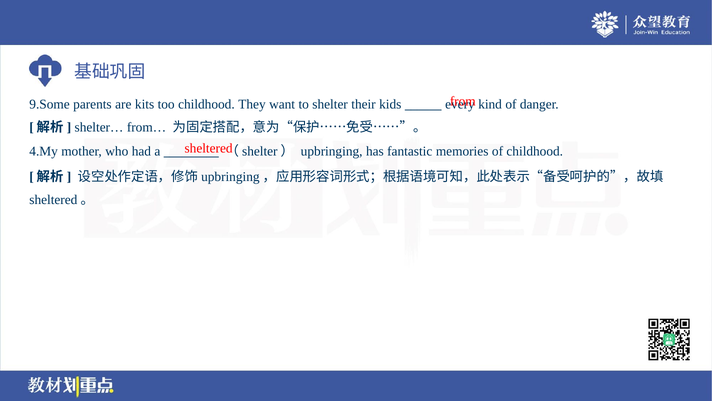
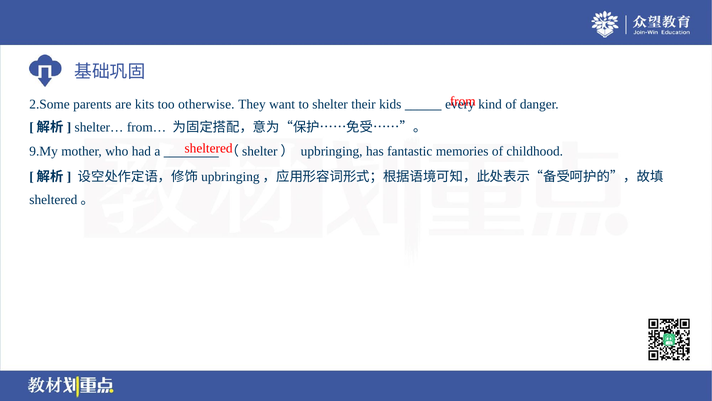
9.Some: 9.Some -> 2.Some (50, 104)
too childhood: childhood -> otherwise (206, 104)
4.My: 4.My -> 9.My (44, 151)
